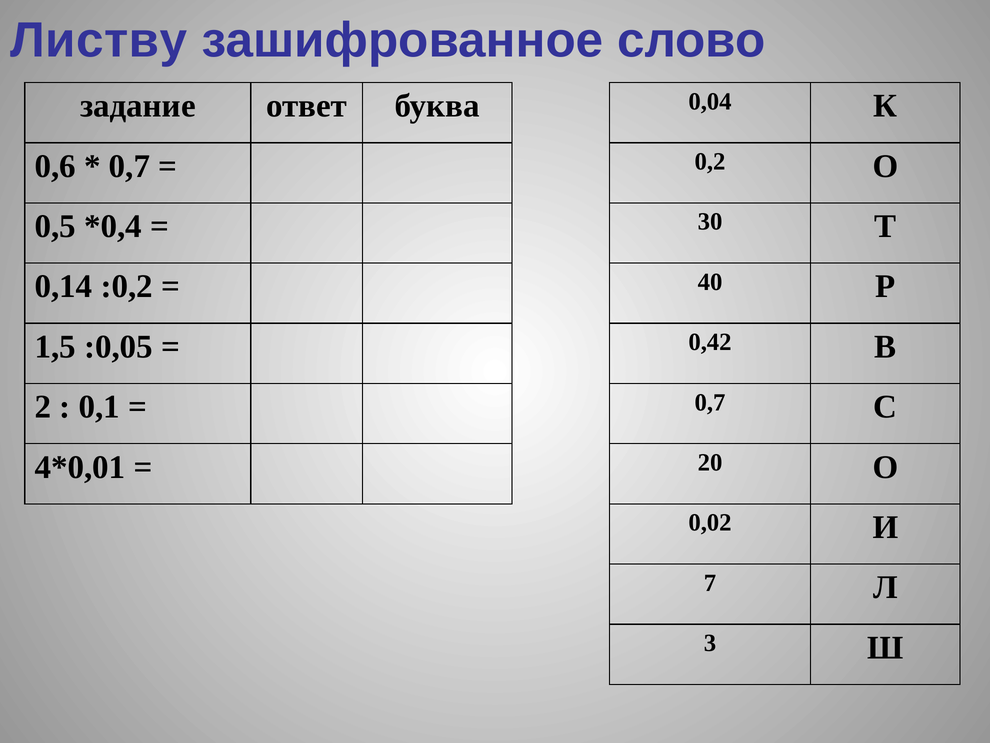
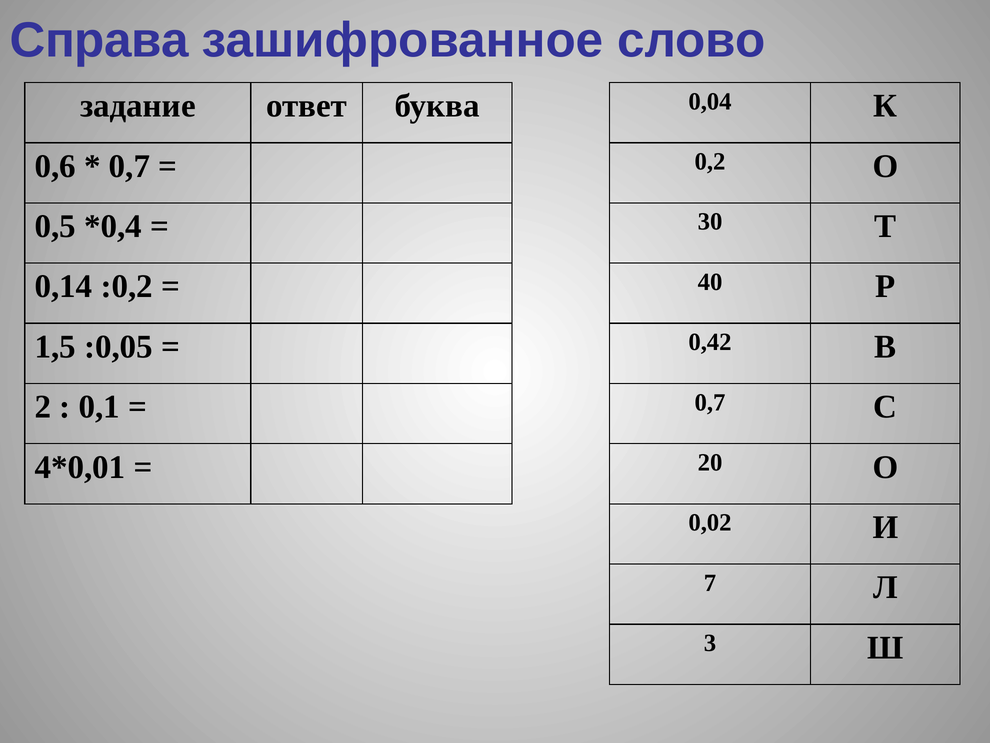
Листву: Листву -> Справа (99, 41)
